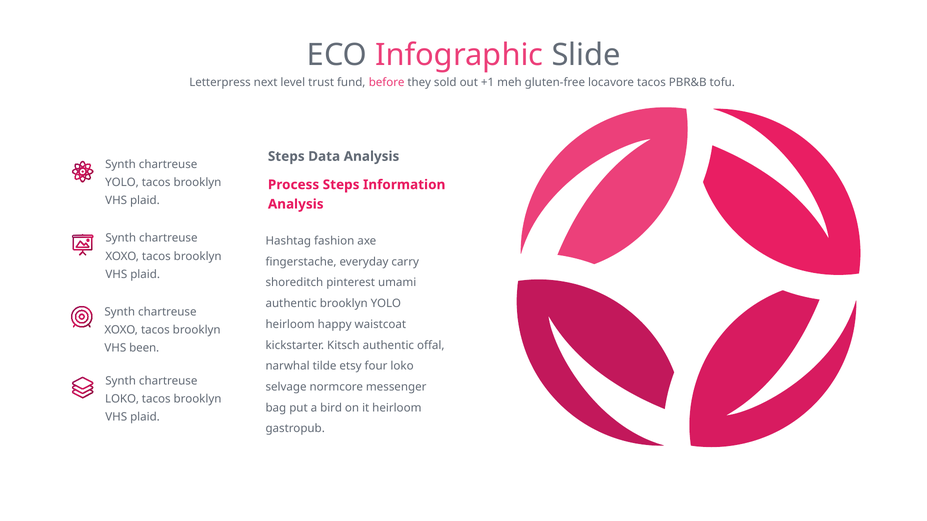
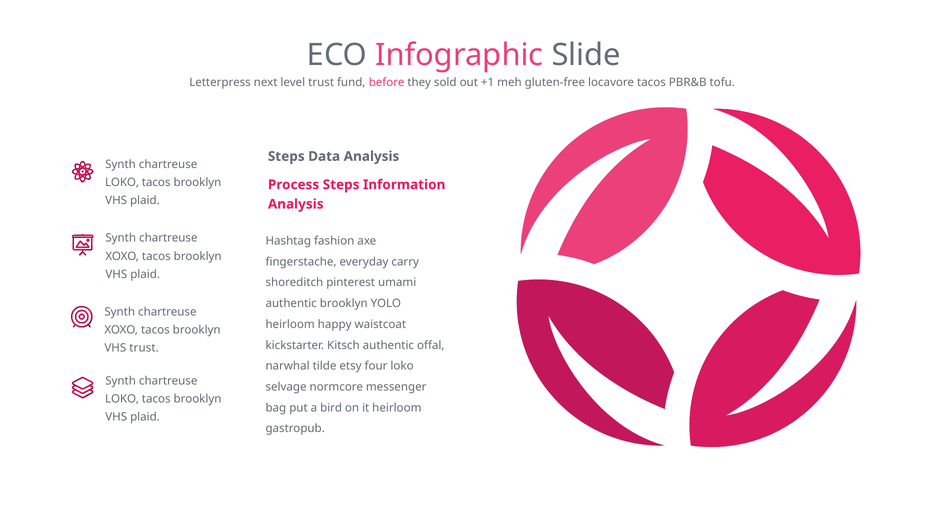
YOLO: YOLO -> LOKO (122, 183)
VHS been: been -> trust (144, 348)
